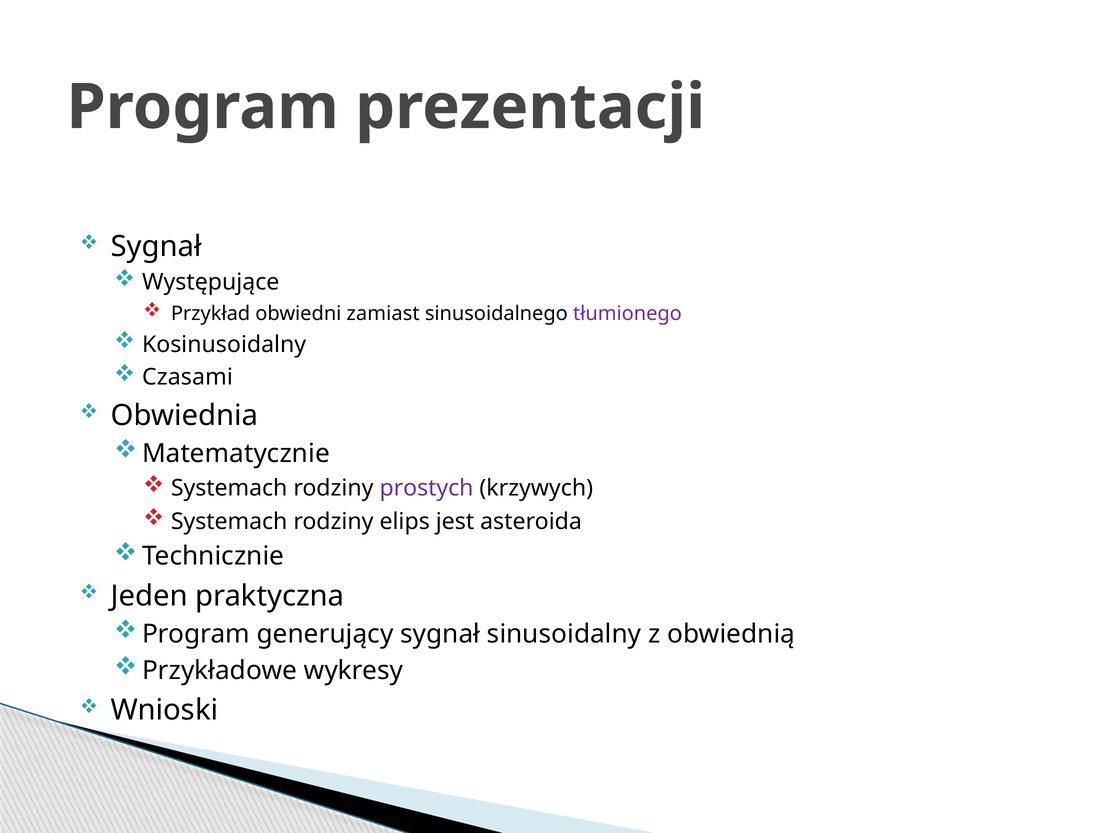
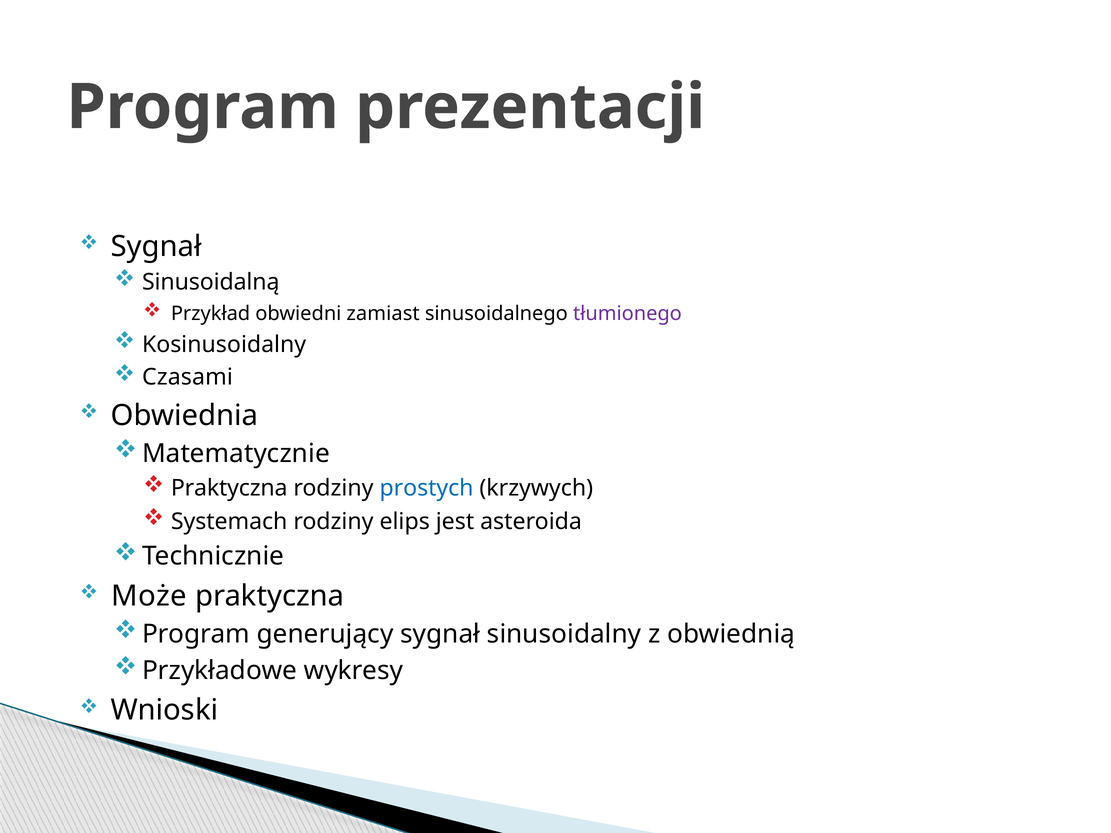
Występujące: Występujące -> Sinusoidalną (211, 282)
Systemach: Systemach -> Praktyczna (229, 488)
prostych colour: purple -> blue (427, 488)
Jeden: Jeden -> Może (149, 596)
